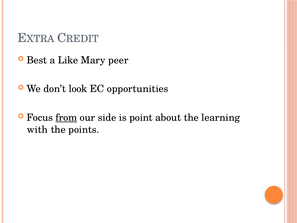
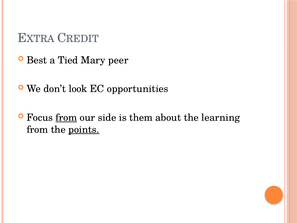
Like: Like -> Tied (68, 60)
point: point -> them (141, 118)
with: with -> from (37, 129)
points underline: none -> present (84, 129)
